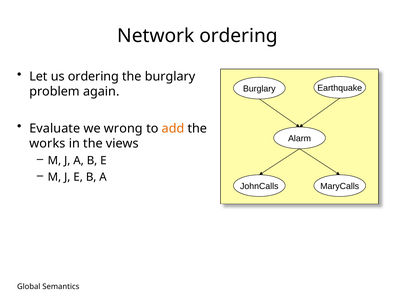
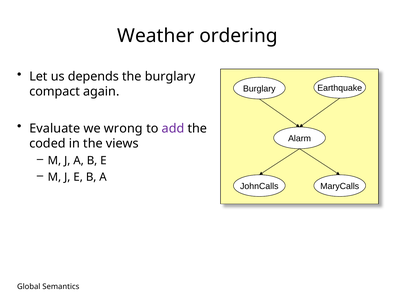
Network: Network -> Weather (156, 36)
us ordering: ordering -> depends (93, 76)
problem: problem -> compact (55, 92)
add colour: orange -> purple (173, 128)
works: works -> coded (47, 144)
